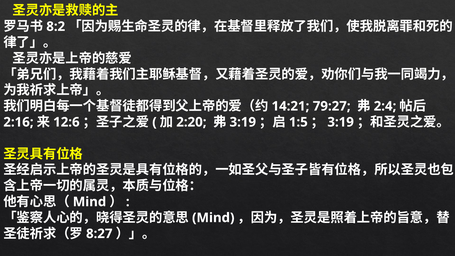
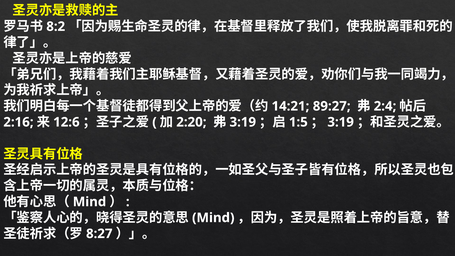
79:27: 79:27 -> 89:27 (332, 106)
